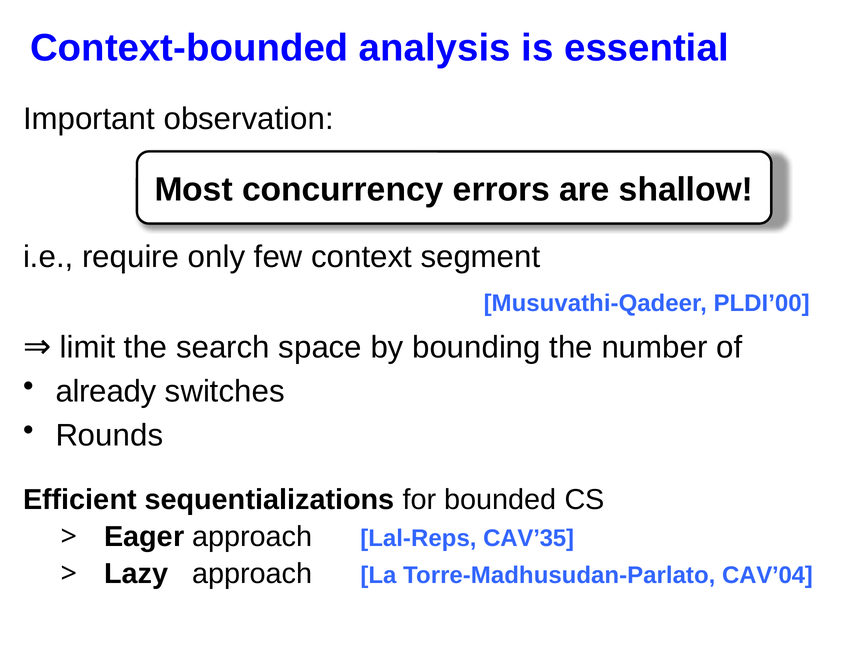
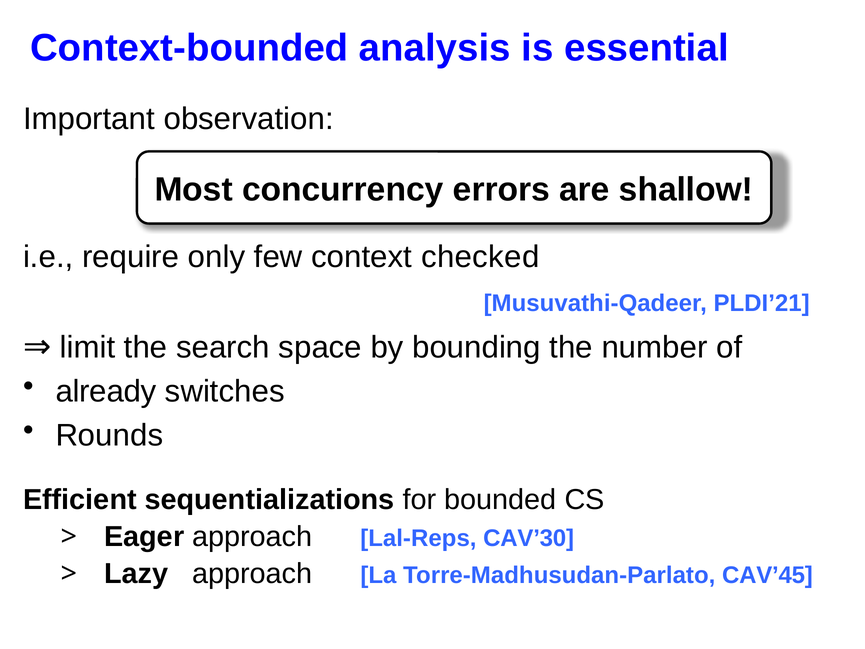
segment: segment -> checked (480, 257)
PLDI’00: PLDI’00 -> PLDI’21 (762, 303)
CAV’35: CAV’35 -> CAV’30 (529, 538)
CAV’04: CAV’04 -> CAV’45 (767, 575)
